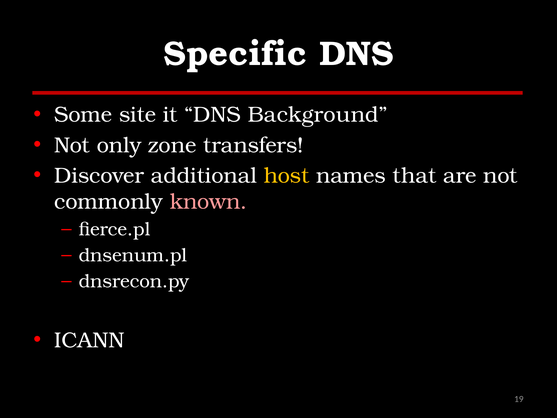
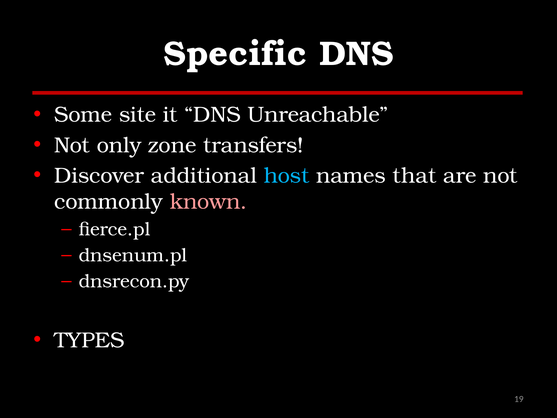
Background: Background -> Unreachable (318, 115)
host colour: yellow -> light blue (287, 175)
ICANN: ICANN -> TYPES (89, 340)
